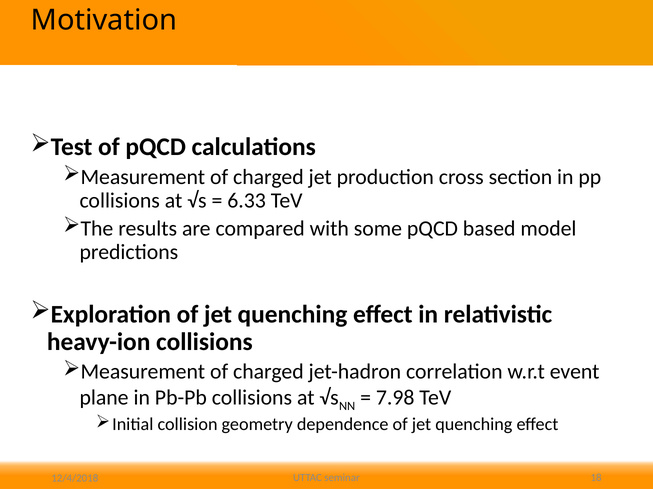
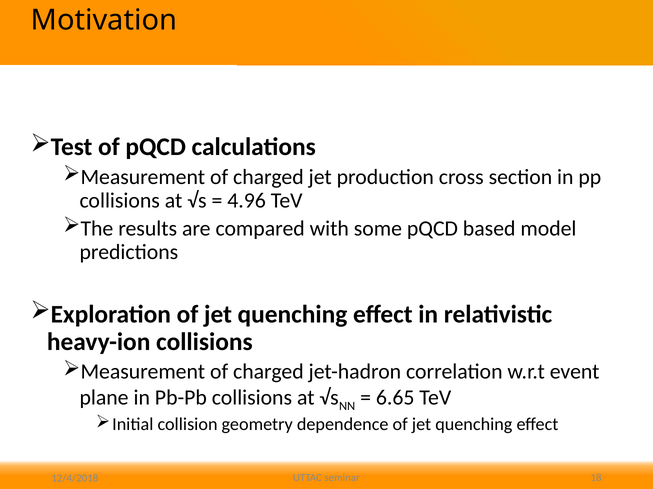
6.33: 6.33 -> 4.96 (247, 201)
7.98: 7.98 -> 6.65 (395, 398)
